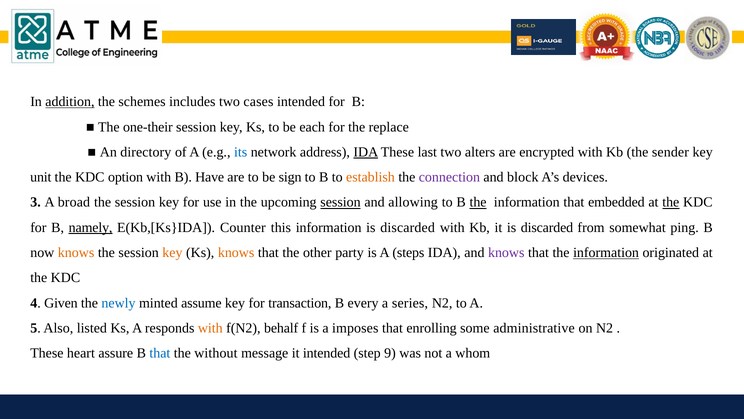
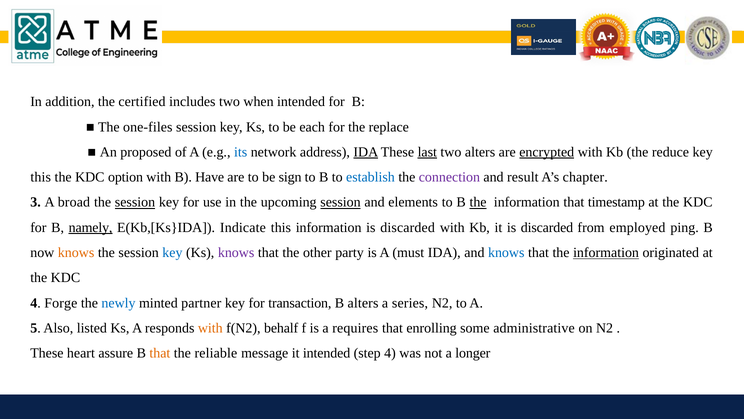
addition underline: present -> none (70, 102)
schemes: schemes -> certified (142, 102)
cases: cases -> when (259, 102)
one-their: one-their -> one-files (148, 127)
directory: directory -> proposed (146, 152)
last underline: none -> present (427, 152)
encrypted underline: none -> present (547, 152)
sender: sender -> reduce (670, 152)
unit: unit -> this (41, 177)
establish colour: orange -> blue (370, 177)
block: block -> result (523, 177)
devices: devices -> chapter (585, 177)
session underline: none -> present (135, 202)
allowing: allowing -> elements (413, 202)
embedded: embedded -> timestamp (616, 202)
the underline: present -> none (671, 202)
Counter: Counter -> Indicate (243, 227)
somewhat: somewhat -> employed (637, 227)
key colour: orange -> blue (172, 252)
knows colour: orange -> purple (236, 252)
steps: steps -> must (408, 252)
knows colour: purple -> blue (506, 252)
Given: Given -> Forge (61, 303)
assume: assume -> partner (201, 303)
B every: every -> alters (363, 303)
imposes: imposes -> requires (355, 328)
that colour: blue -> orange (160, 353)
without: without -> reliable (216, 353)
step 9: 9 -> 4 (390, 353)
whom: whom -> longer (473, 353)
